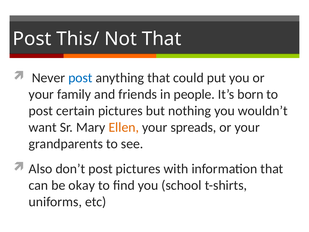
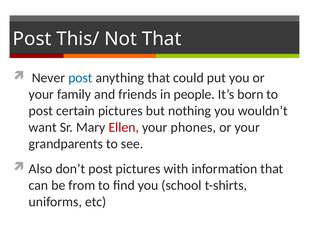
Ellen colour: orange -> red (124, 127)
spreads: spreads -> phones (193, 127)
okay: okay -> from (82, 185)
